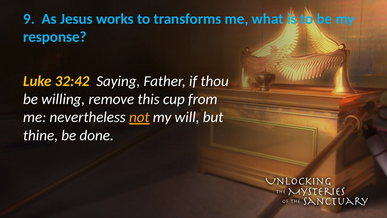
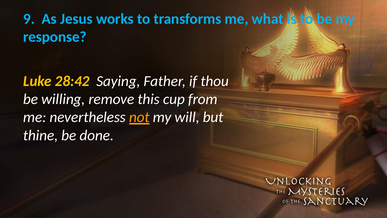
32:42: 32:42 -> 28:42 (72, 81)
